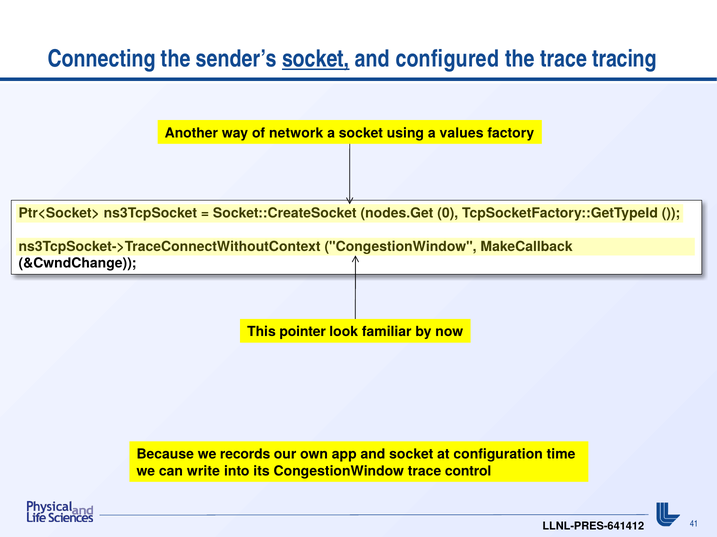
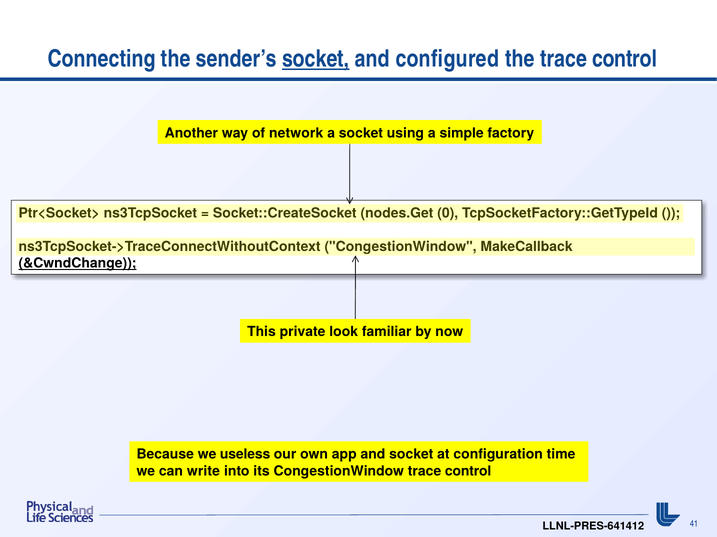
the trace tracing: tracing -> control (625, 59)
values: values -> simple (462, 133)
&CwndChange underline: none -> present (78, 264)
pointer: pointer -> private (303, 332)
records: records -> useless (245, 455)
